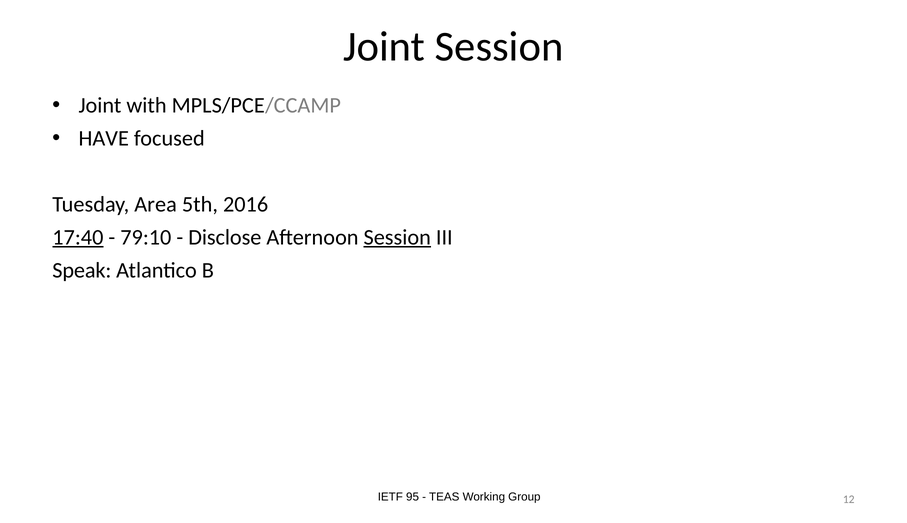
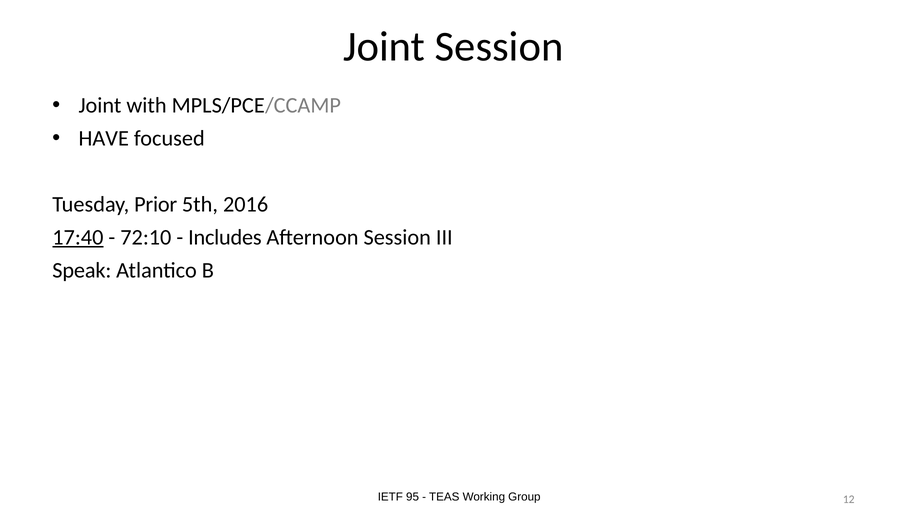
Area: Area -> Prior (156, 204)
79:10: 79:10 -> 72:10 (146, 237)
Disclose: Disclose -> Includes (225, 237)
Session underline: present -> none (397, 237)
